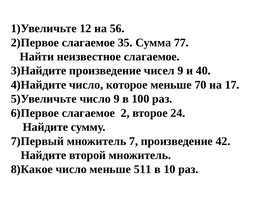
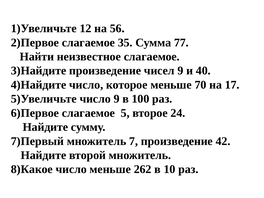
2: 2 -> 5 (125, 113)
511: 511 -> 262 (143, 169)
